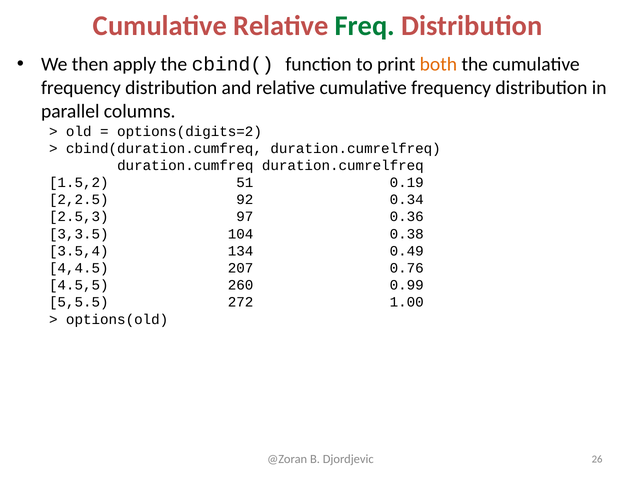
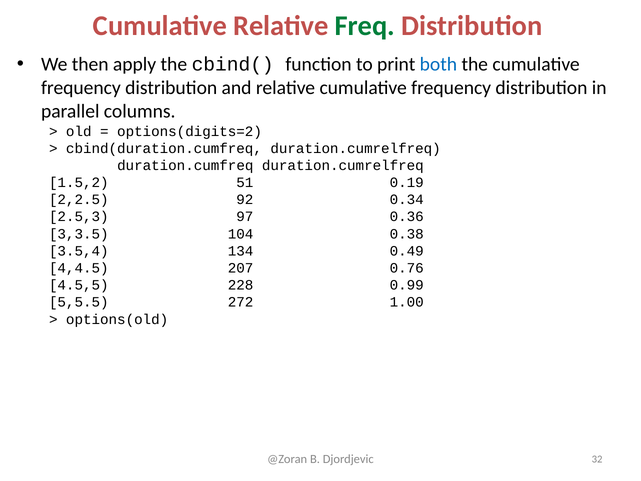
both colour: orange -> blue (438, 64)
260: 260 -> 228 (241, 285)
26: 26 -> 32 (597, 459)
